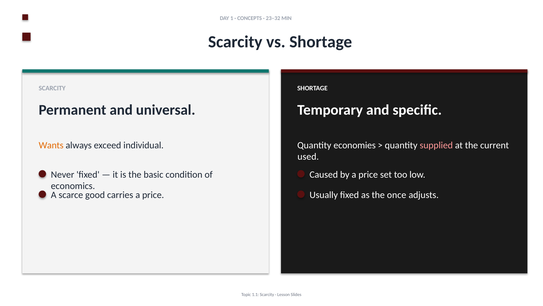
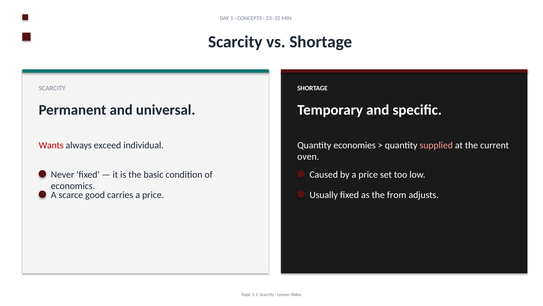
Wants colour: orange -> red (51, 145)
used: used -> oven (308, 156)
once: once -> from (397, 195)
